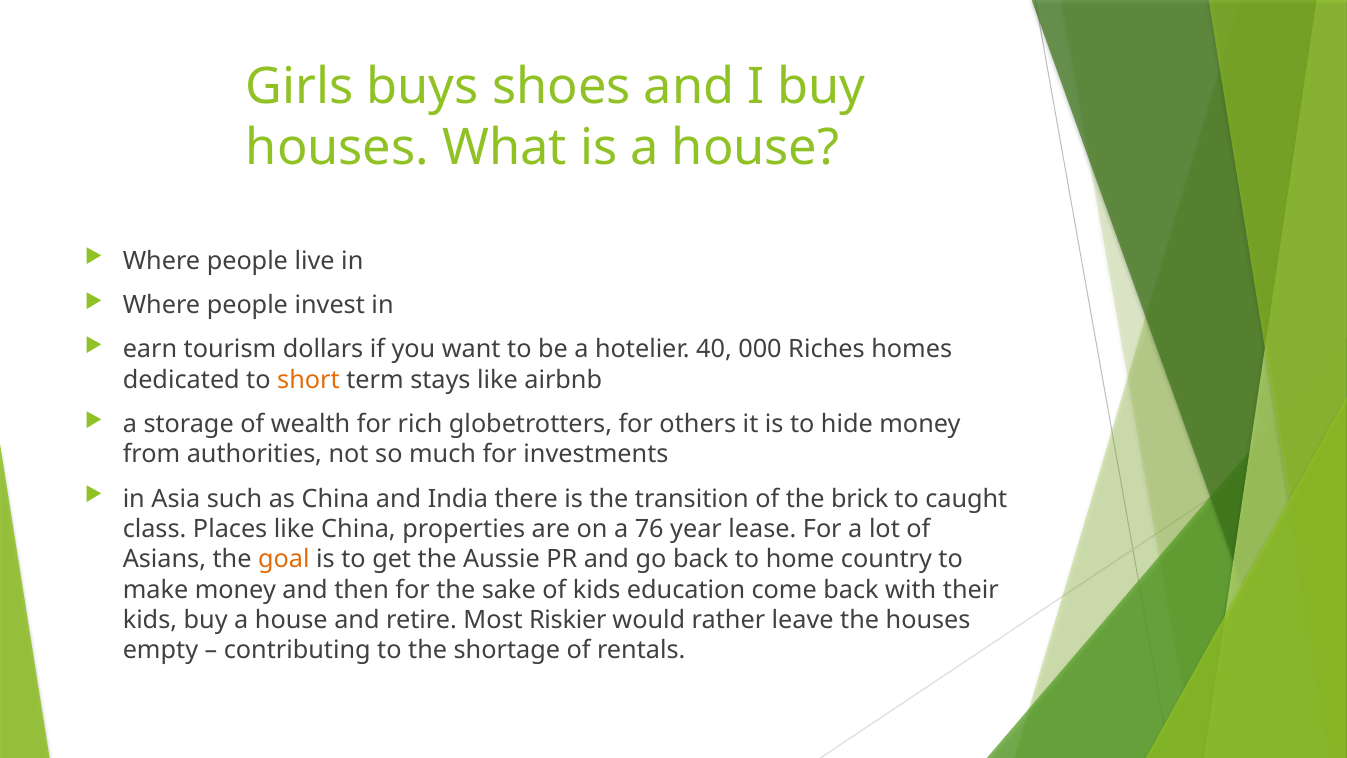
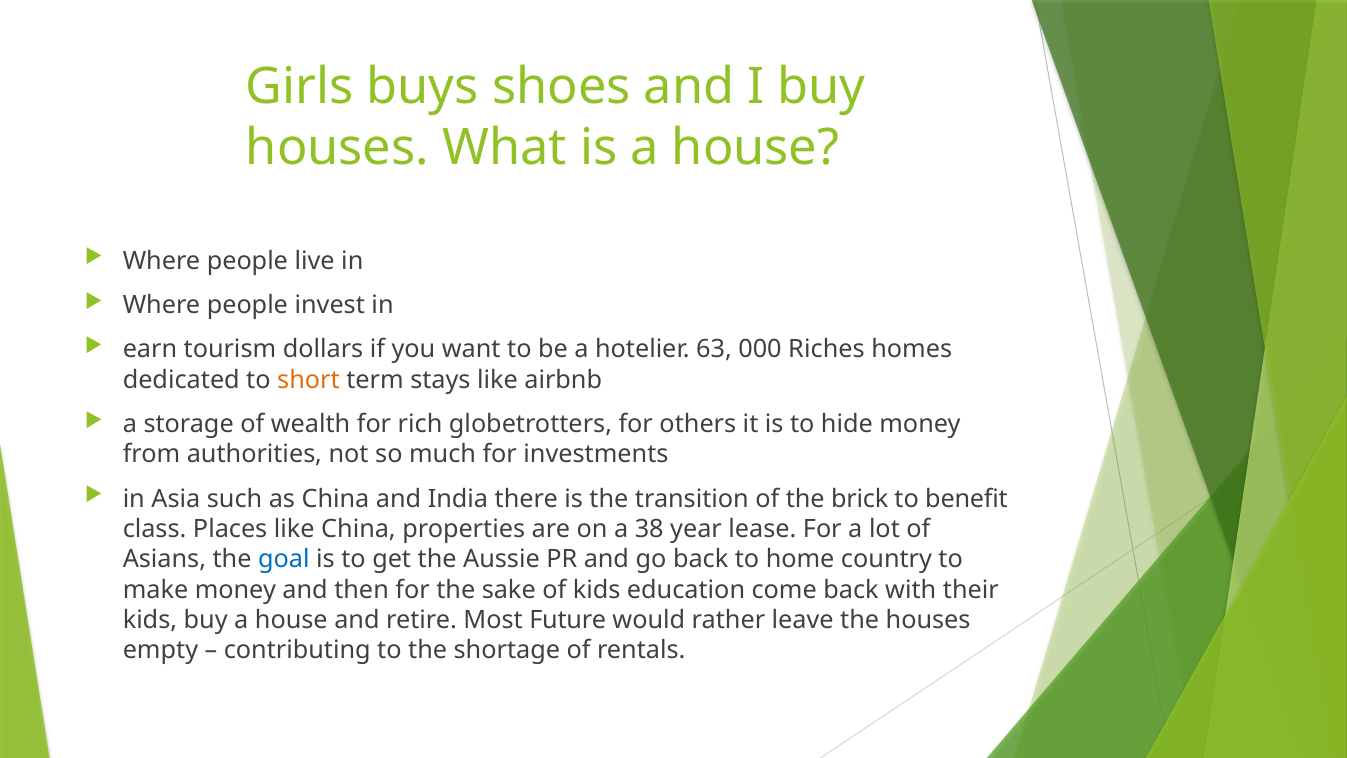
40: 40 -> 63 (714, 349)
caught: caught -> benefit (966, 499)
76: 76 -> 38 (649, 529)
goal colour: orange -> blue (284, 559)
Riskier: Riskier -> Future (568, 620)
